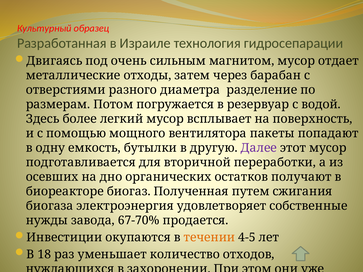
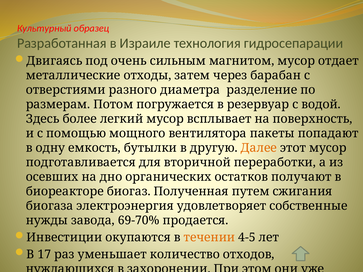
Далее colour: purple -> orange (259, 148)
67-70%: 67-70% -> 69-70% (139, 221)
18: 18 -> 17 (44, 255)
